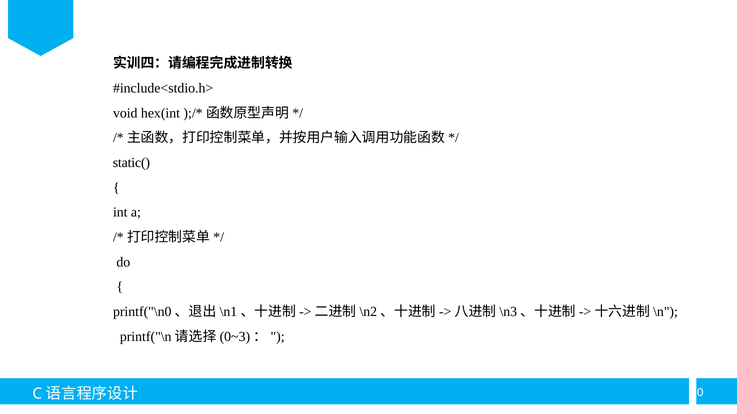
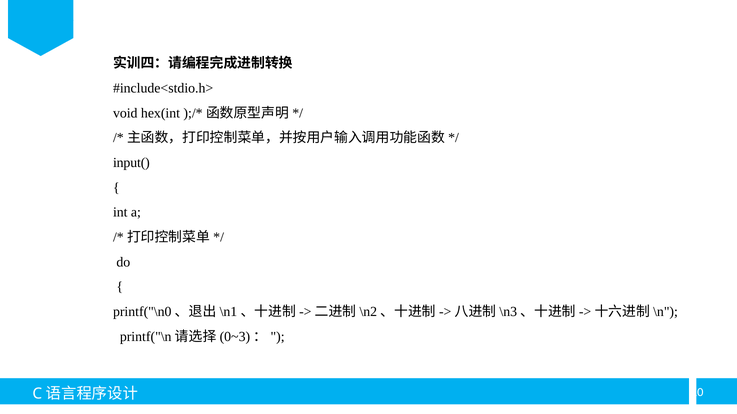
static(: static( -> input( (131, 163)
